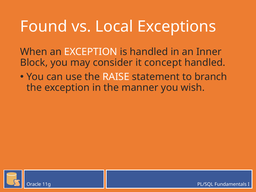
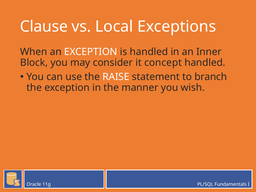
Found: Found -> Clause (44, 27)
